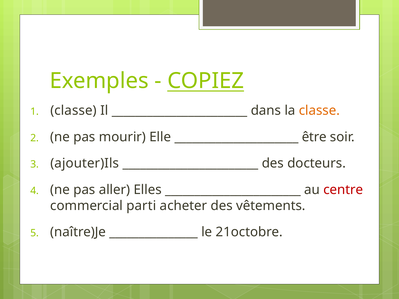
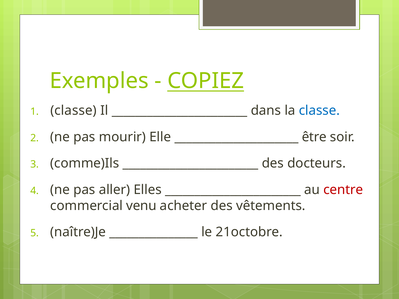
classe colour: orange -> blue (319, 111)
ajouter)Ils: ajouter)Ils -> comme)Ils (85, 163)
parti: parti -> venu (141, 206)
